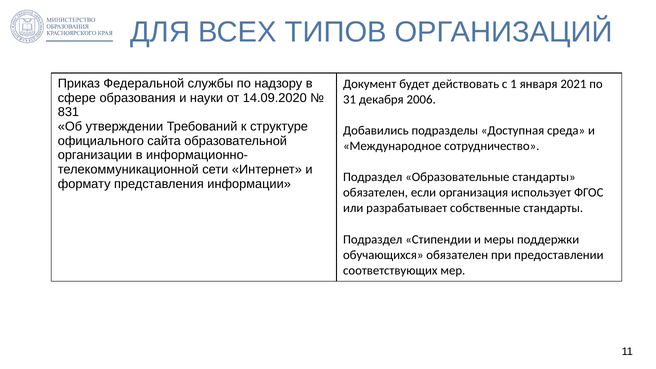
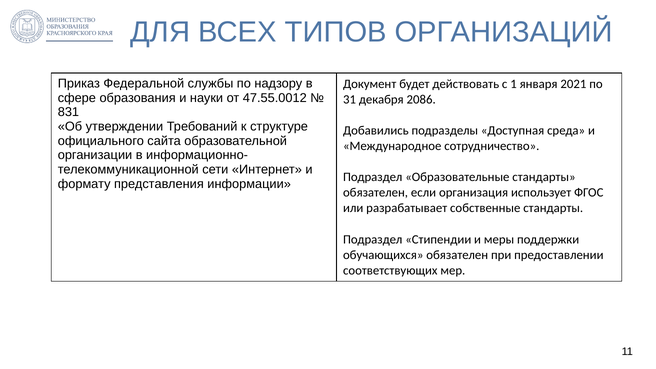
14.09.2020: 14.09.2020 -> 47.55.0012 (275, 98)
2006: 2006 -> 2086 (421, 100)
